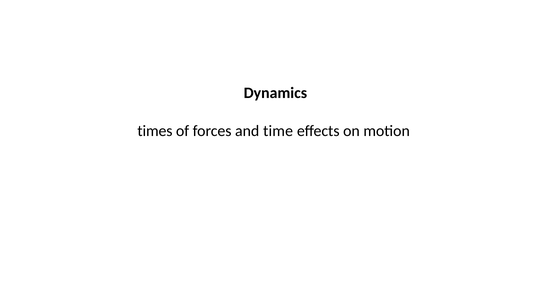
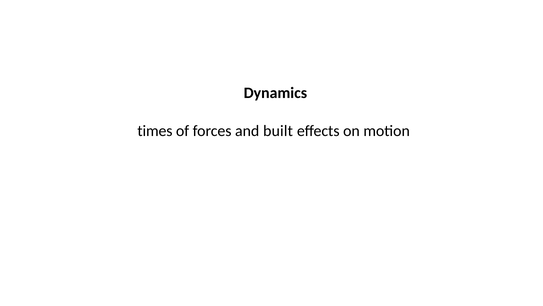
time: time -> built (278, 131)
